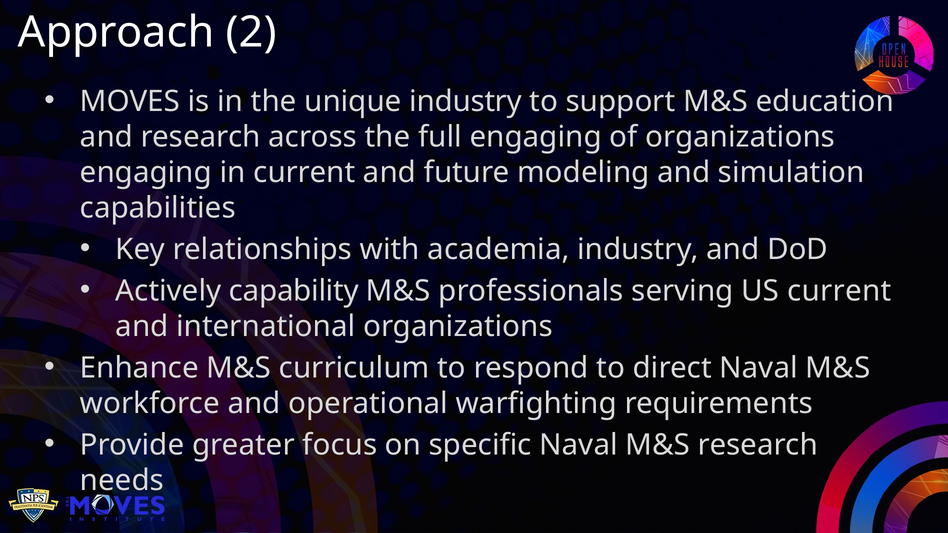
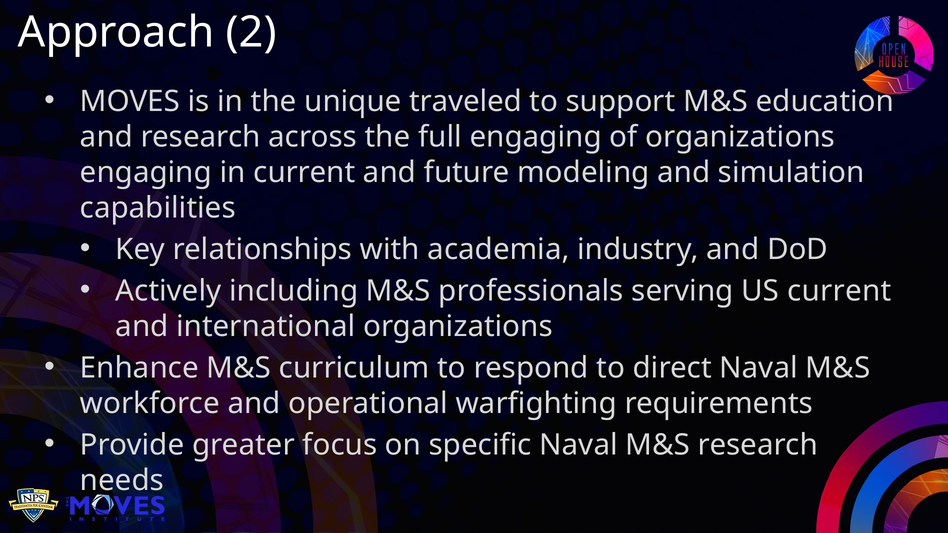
unique industry: industry -> traveled (466, 101)
capability: capability -> including (294, 291)
